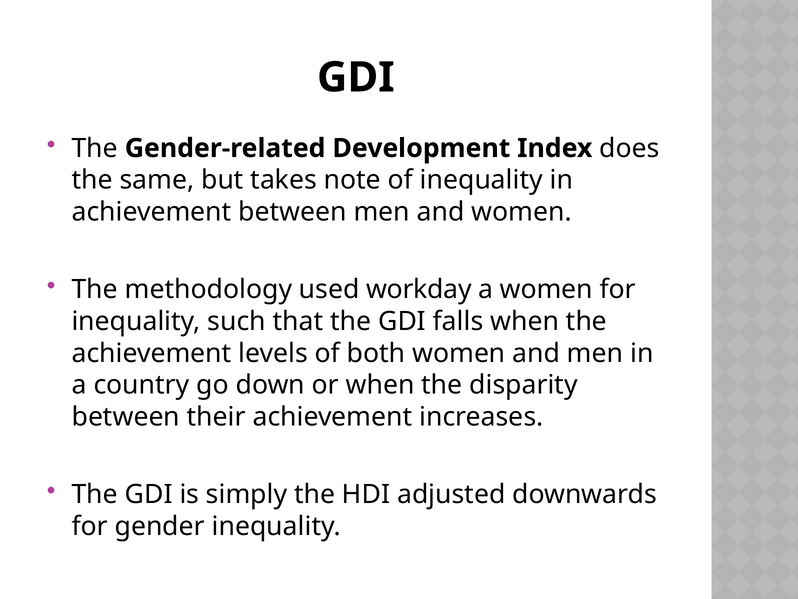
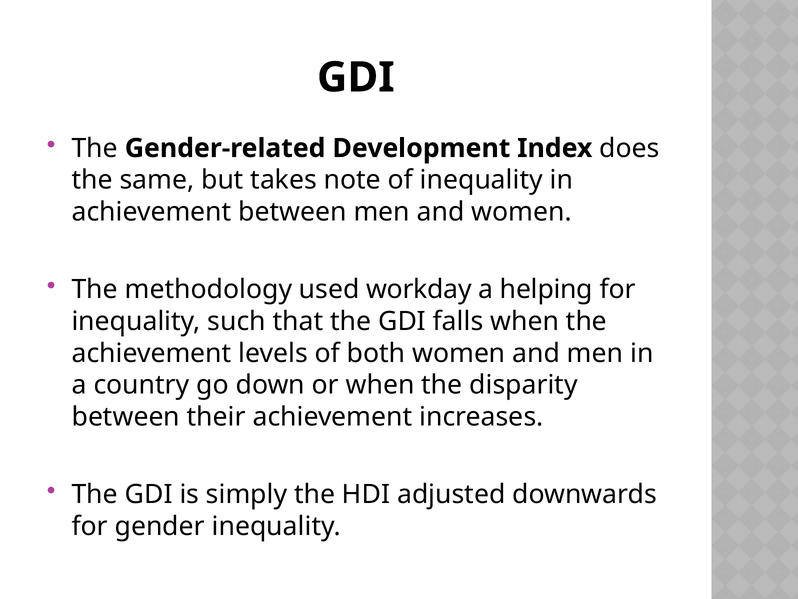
a women: women -> helping (546, 289)
